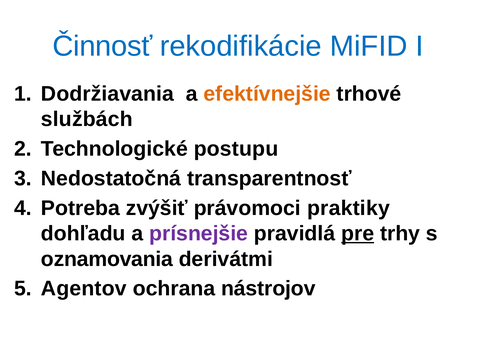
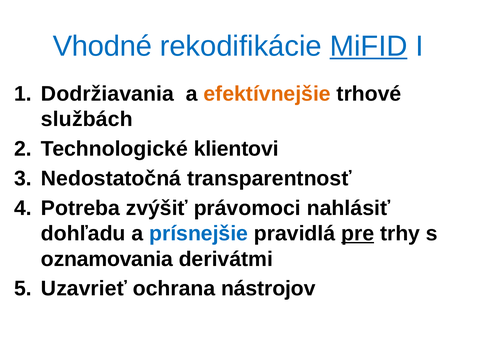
Činnosť: Činnosť -> Vhodné (102, 46)
MiFID underline: none -> present (369, 46)
postupu: postupu -> klientovi (236, 149)
praktiky: praktiky -> nahlásiť (349, 209)
prísnejšie colour: purple -> blue (199, 234)
Agentov: Agentov -> Uzavrieť (84, 289)
